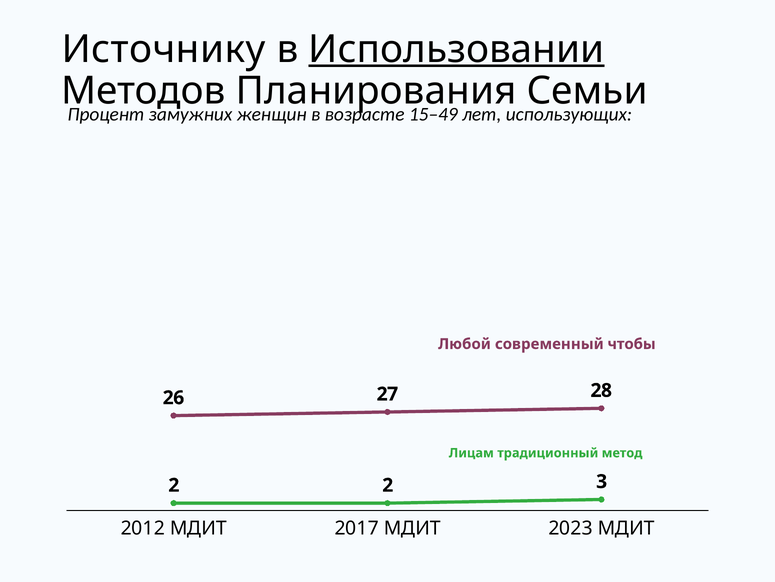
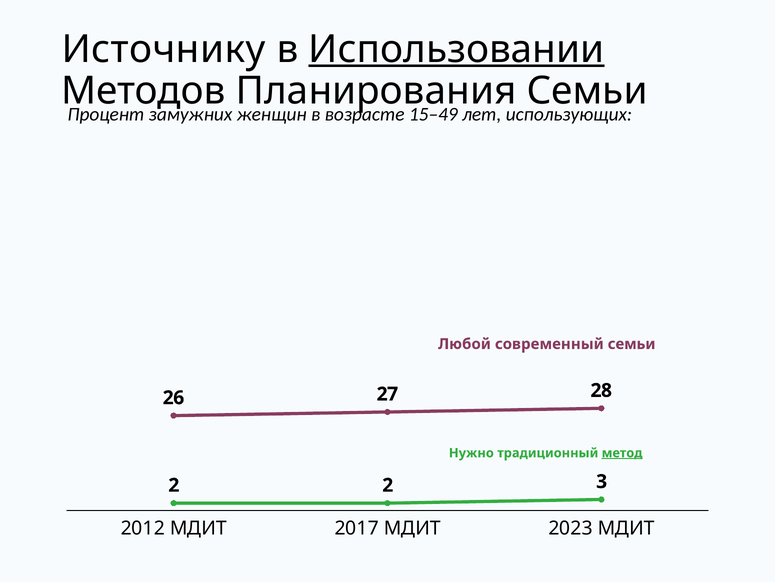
современный чтобы: чтобы -> семьи (632, 344)
Лицам: Лицам -> Нужно (471, 452)
метод underline: none -> present (622, 452)
